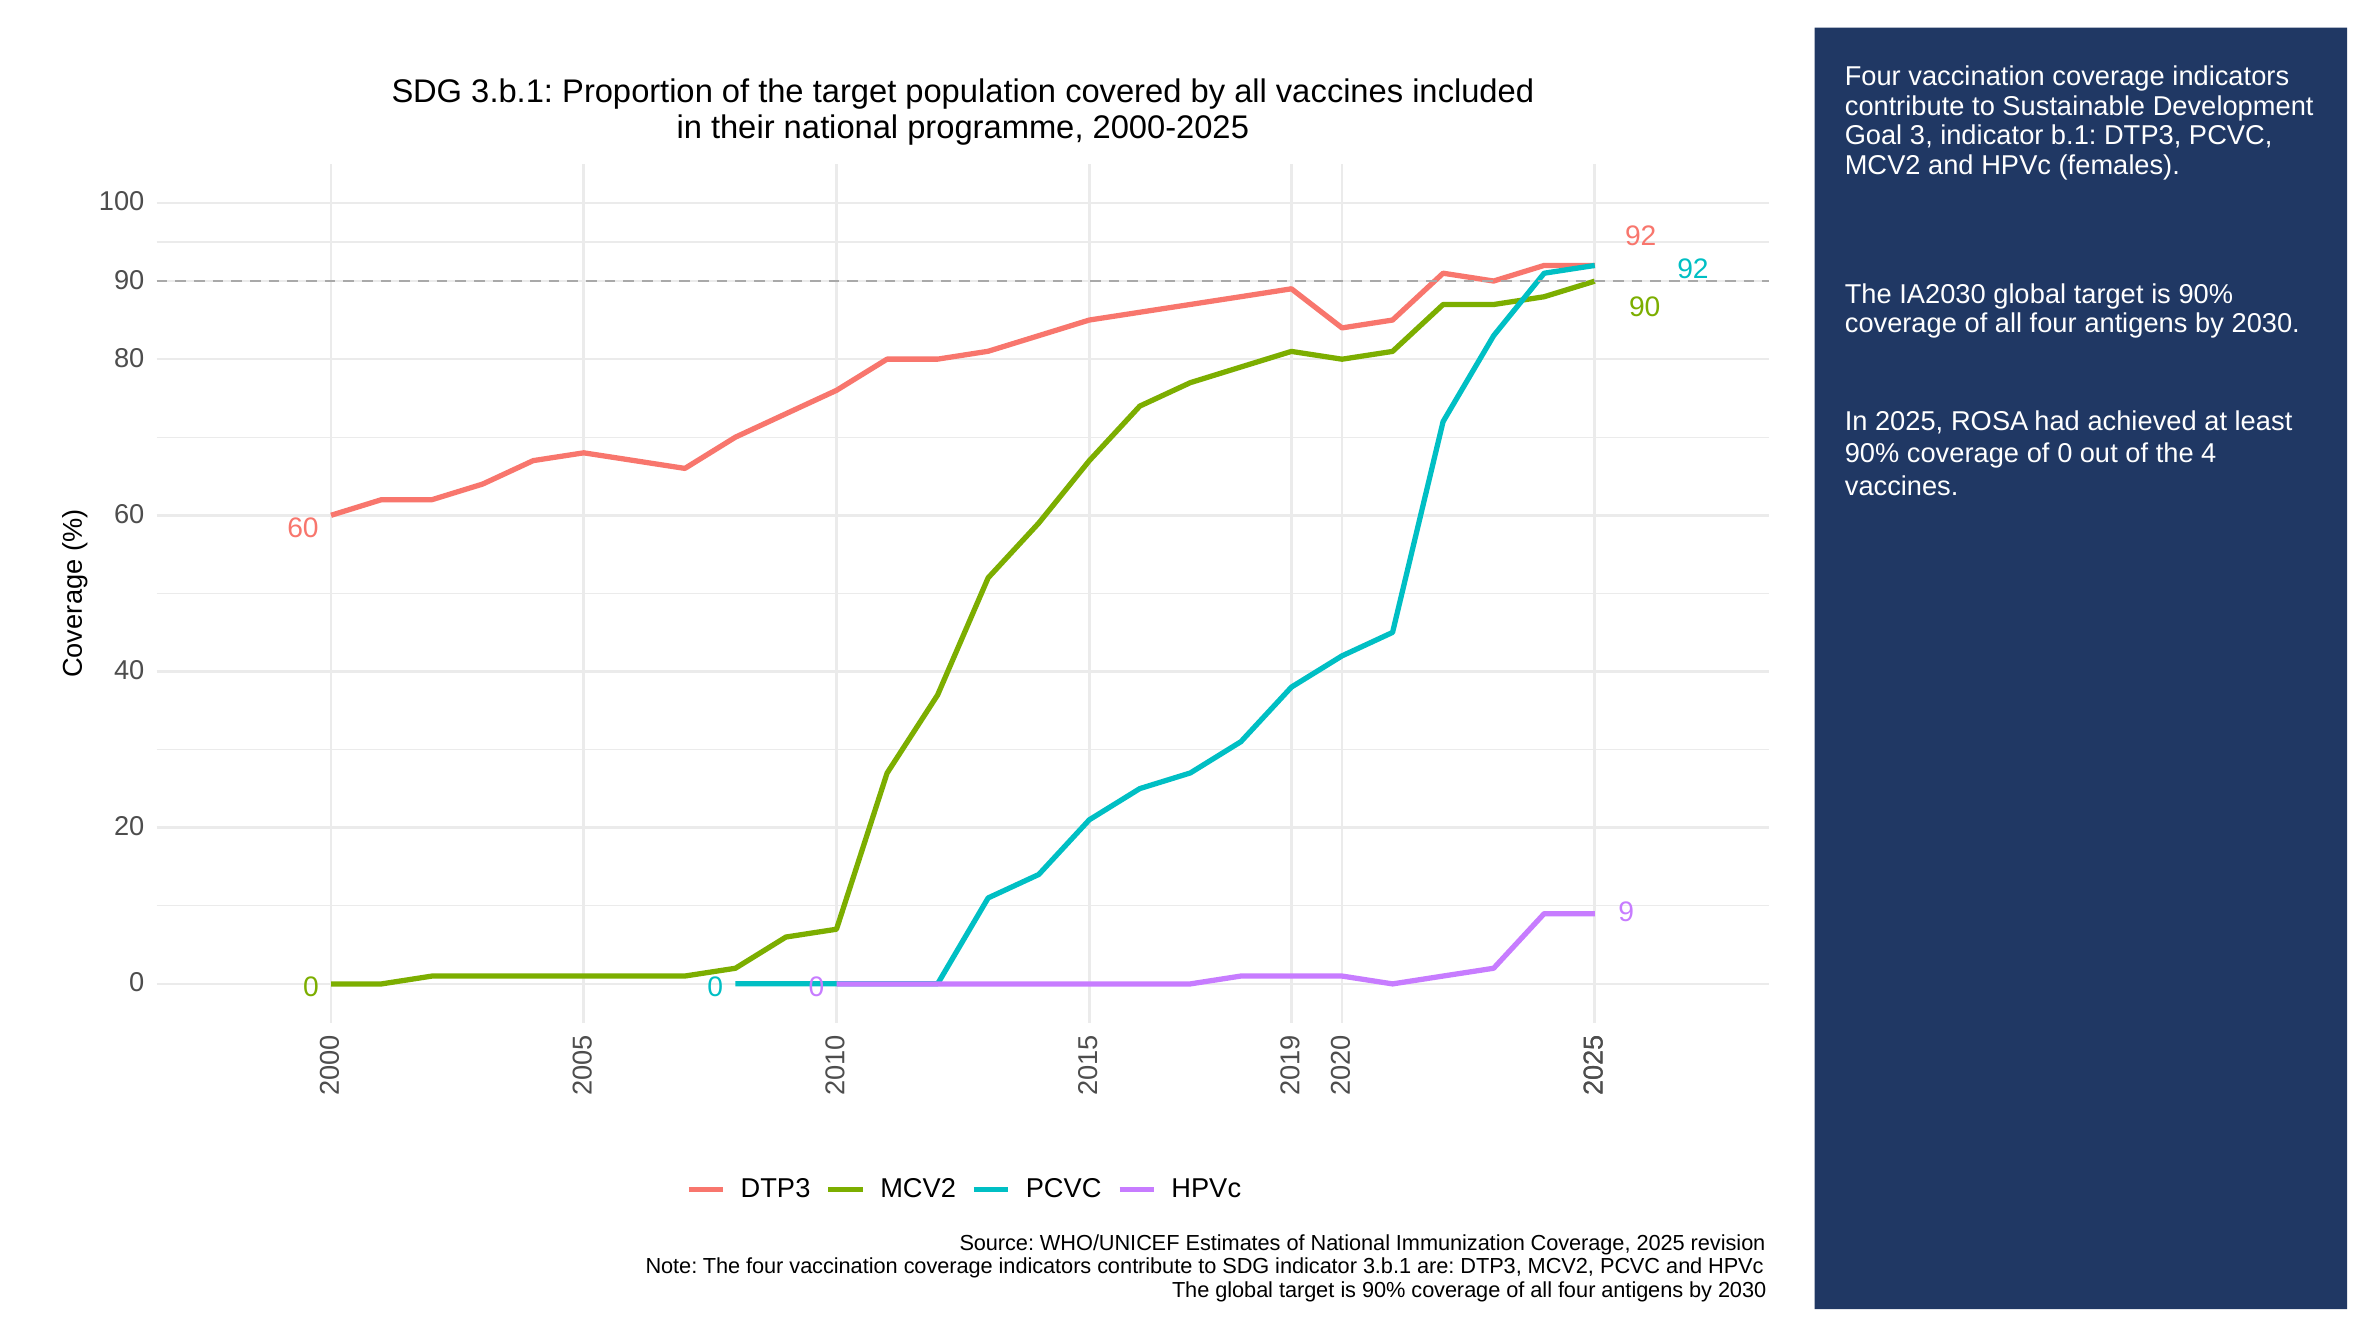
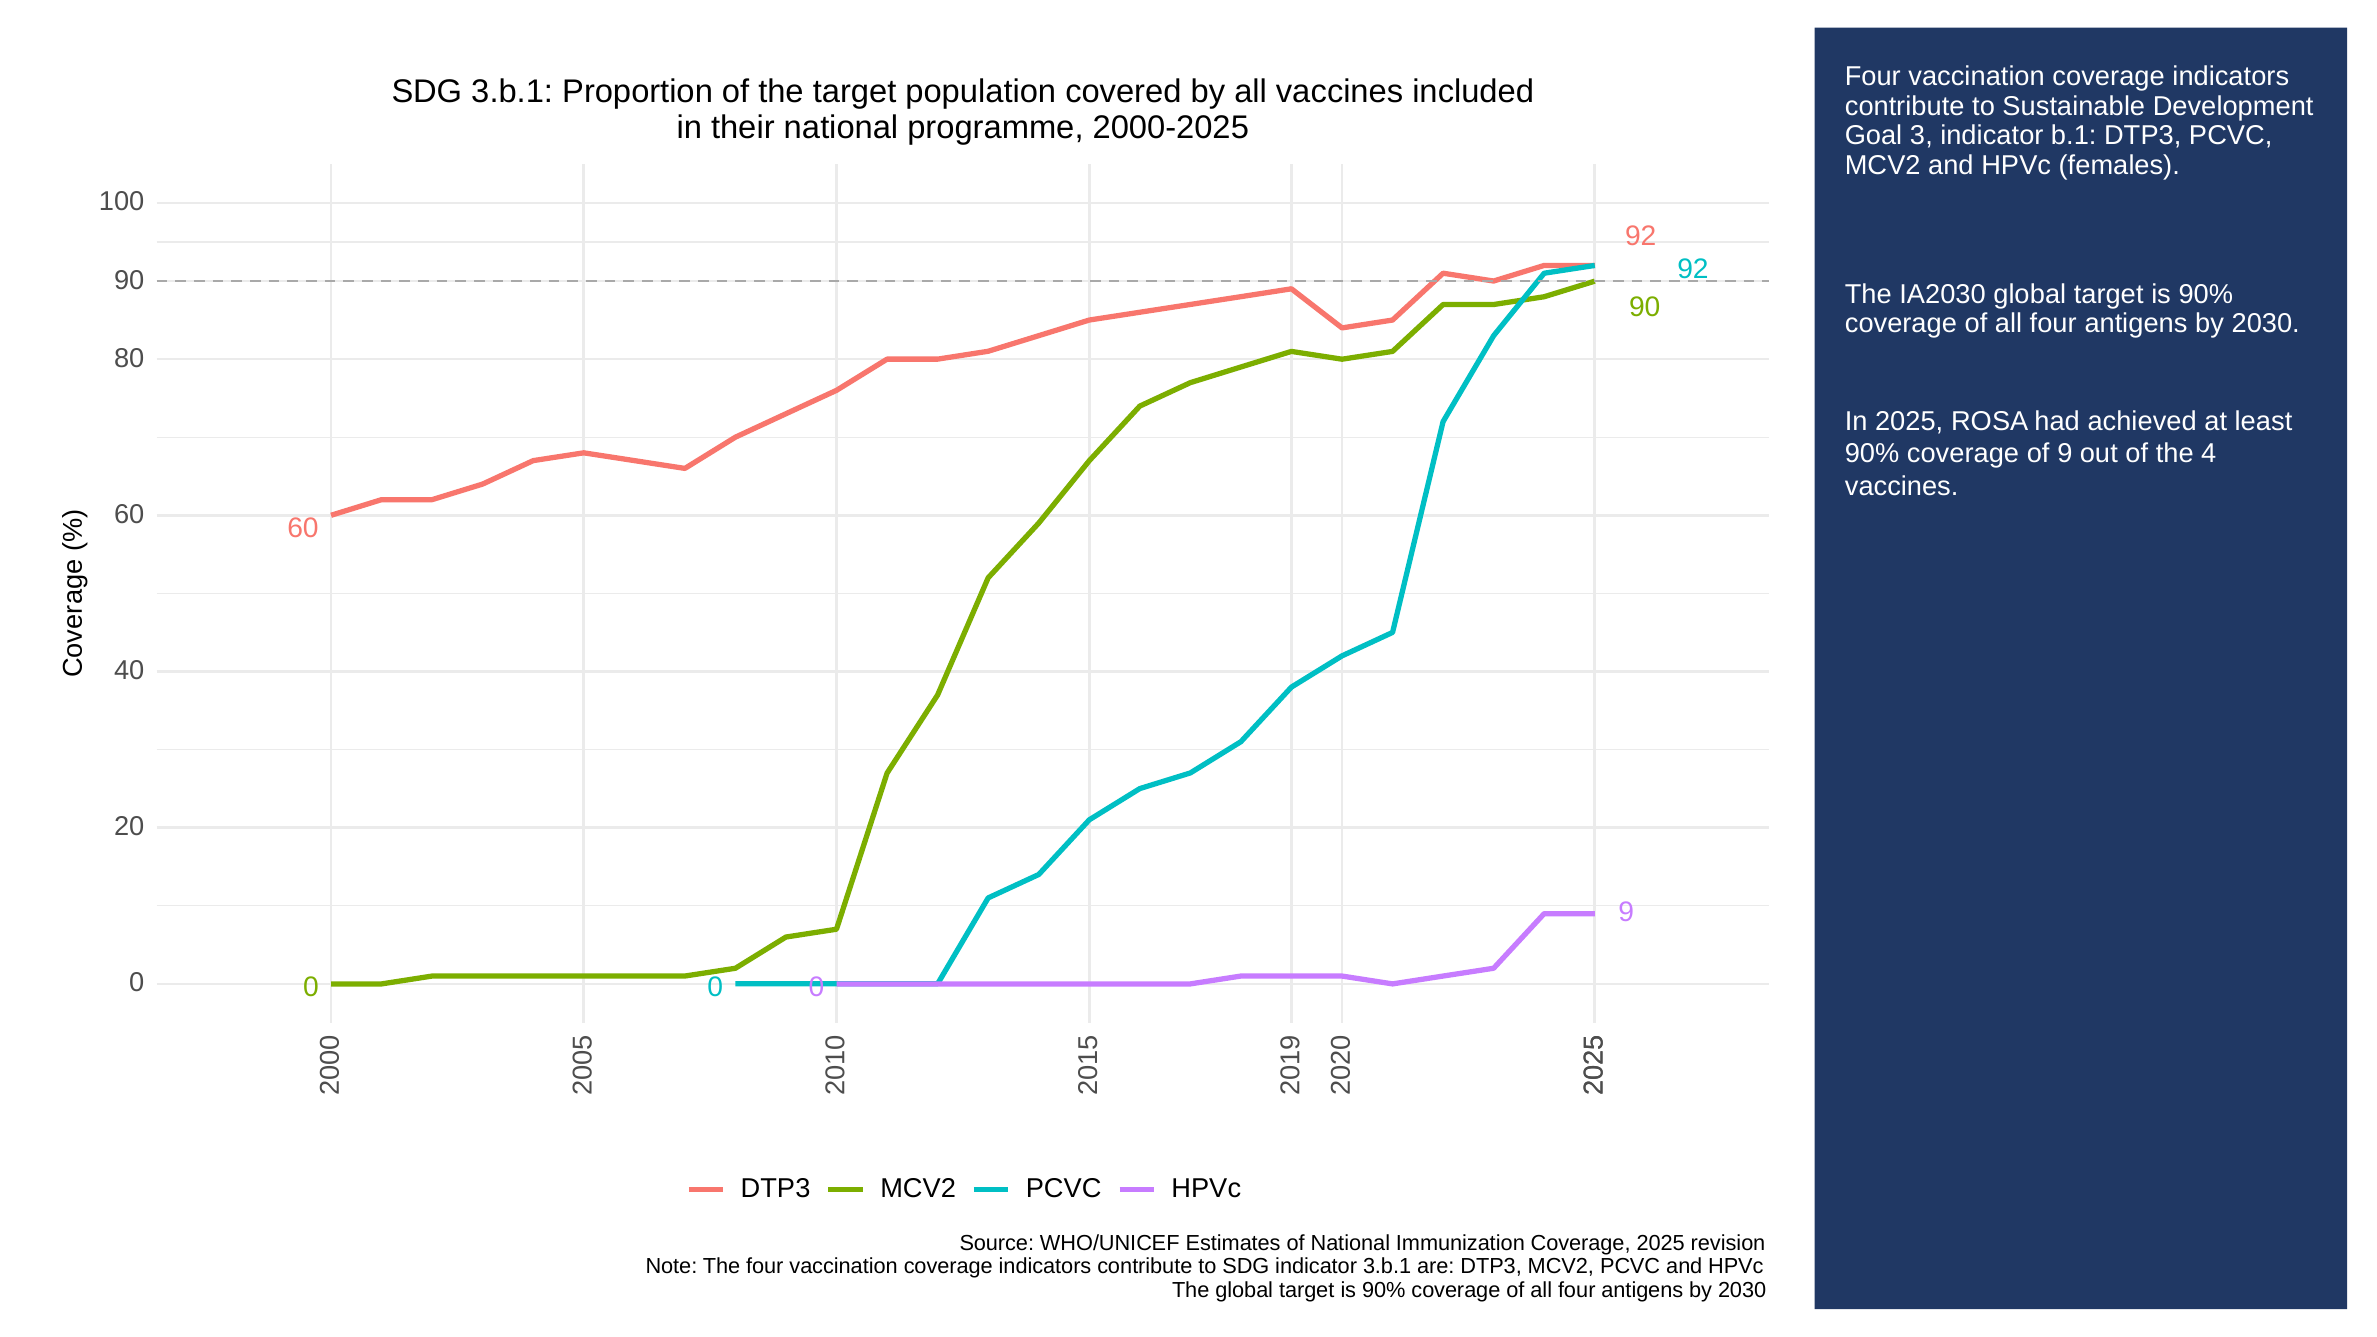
of 0: 0 -> 9 (2065, 454)
